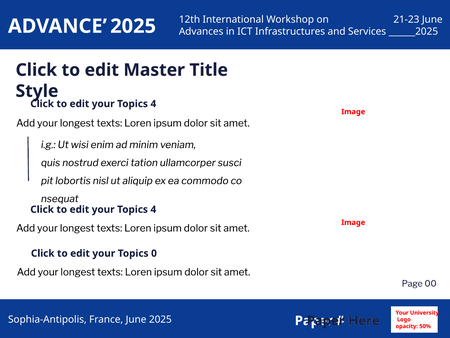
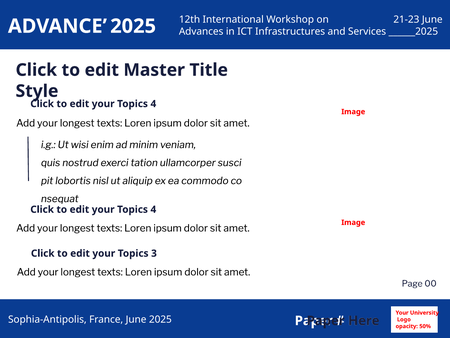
0: 0 -> 3 (154, 253)
